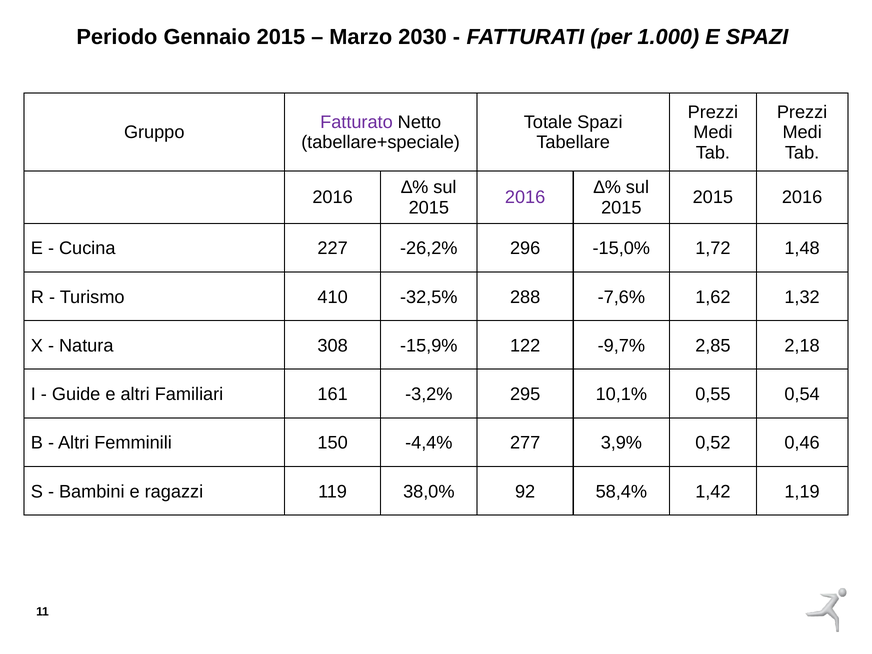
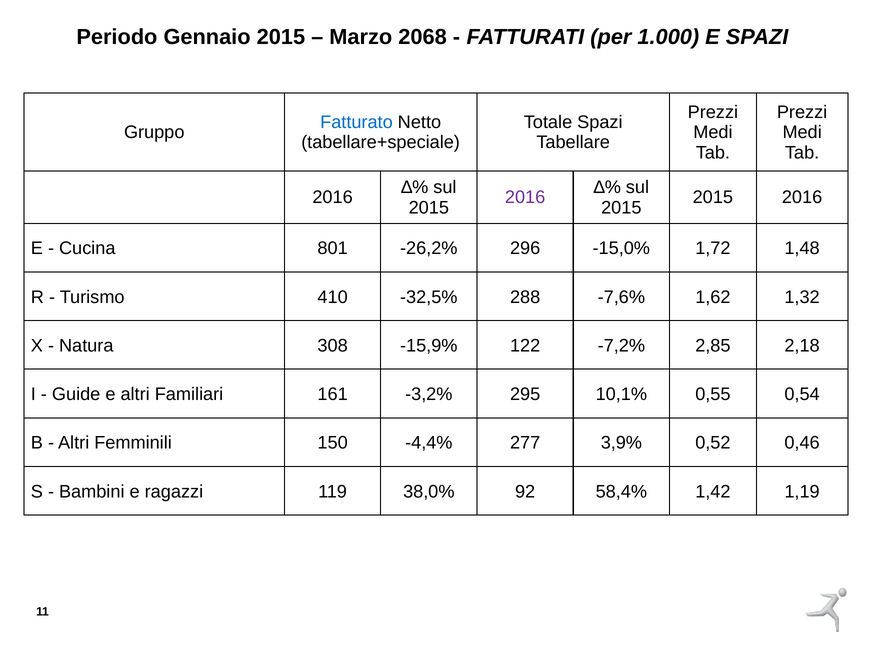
2030: 2030 -> 2068 (423, 37)
Fatturato colour: purple -> blue (356, 122)
227: 227 -> 801 (333, 248)
-9,7%: -9,7% -> -7,2% (621, 346)
